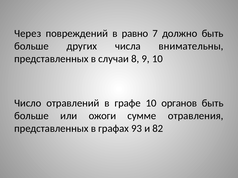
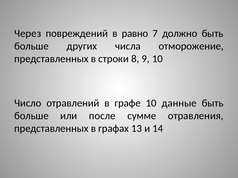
внимательны: внимательны -> отморожение (191, 46)
случаи: случаи -> строки (114, 59)
органов: органов -> данные (179, 103)
ожоги: ожоги -> после (102, 116)
93: 93 -> 13 (137, 129)
82: 82 -> 14 (158, 129)
